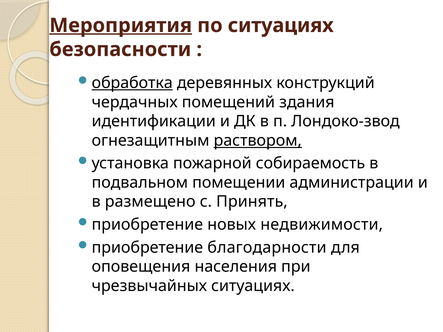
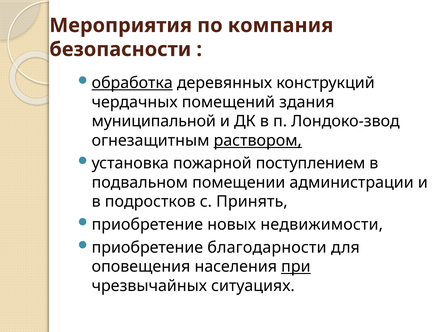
Мероприятия underline: present -> none (121, 25)
по ситуациях: ситуациях -> компания (281, 25)
идентификации: идентификации -> муниципальной (154, 121)
собираемость: собираемость -> поступлением (311, 163)
размещено: размещено -> подростков (150, 202)
при underline: none -> present (296, 267)
